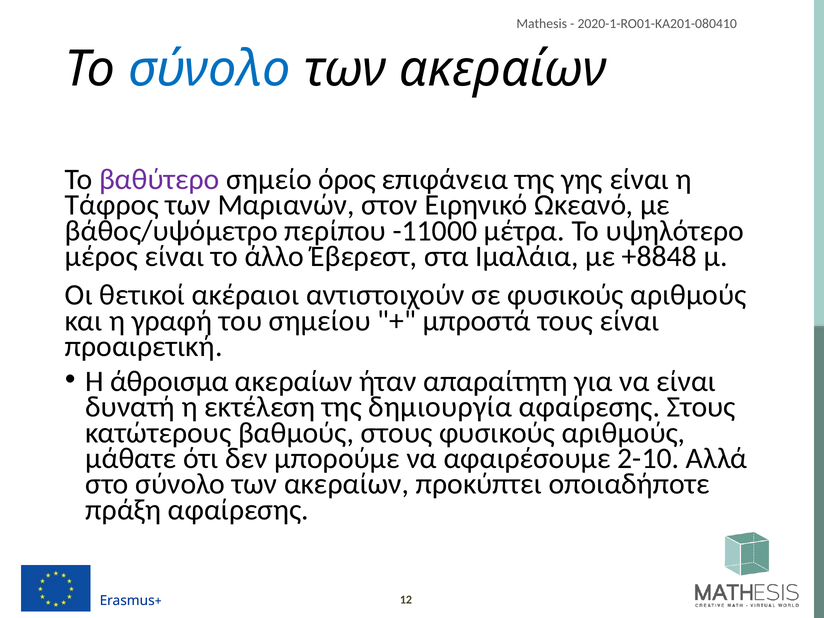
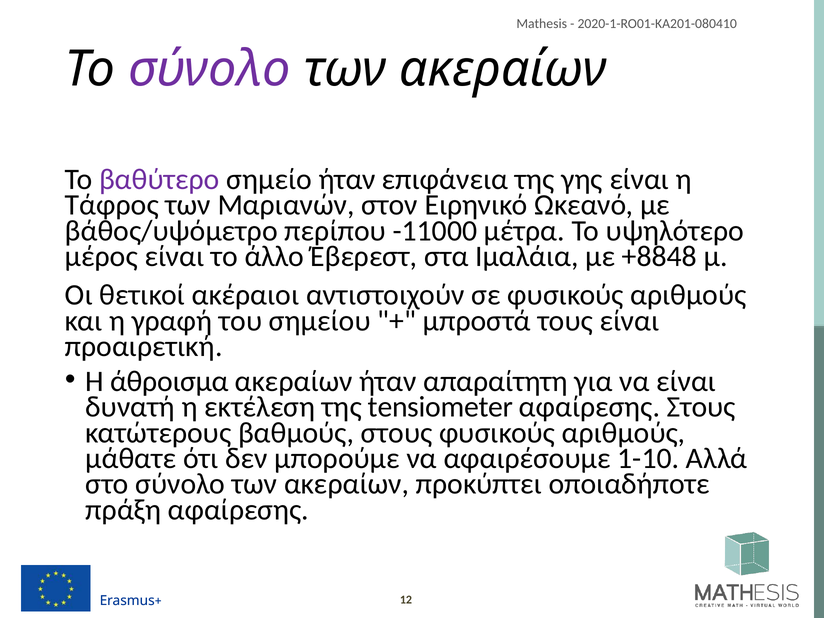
σύνολο colour: blue -> purple (210, 69)
σημείο όρος: όρος -> ήταν (347, 179)
δημιουργία: δημιουργία -> tensiometer (440, 407)
2-10: 2-10 -> 1-10 (648, 458)
